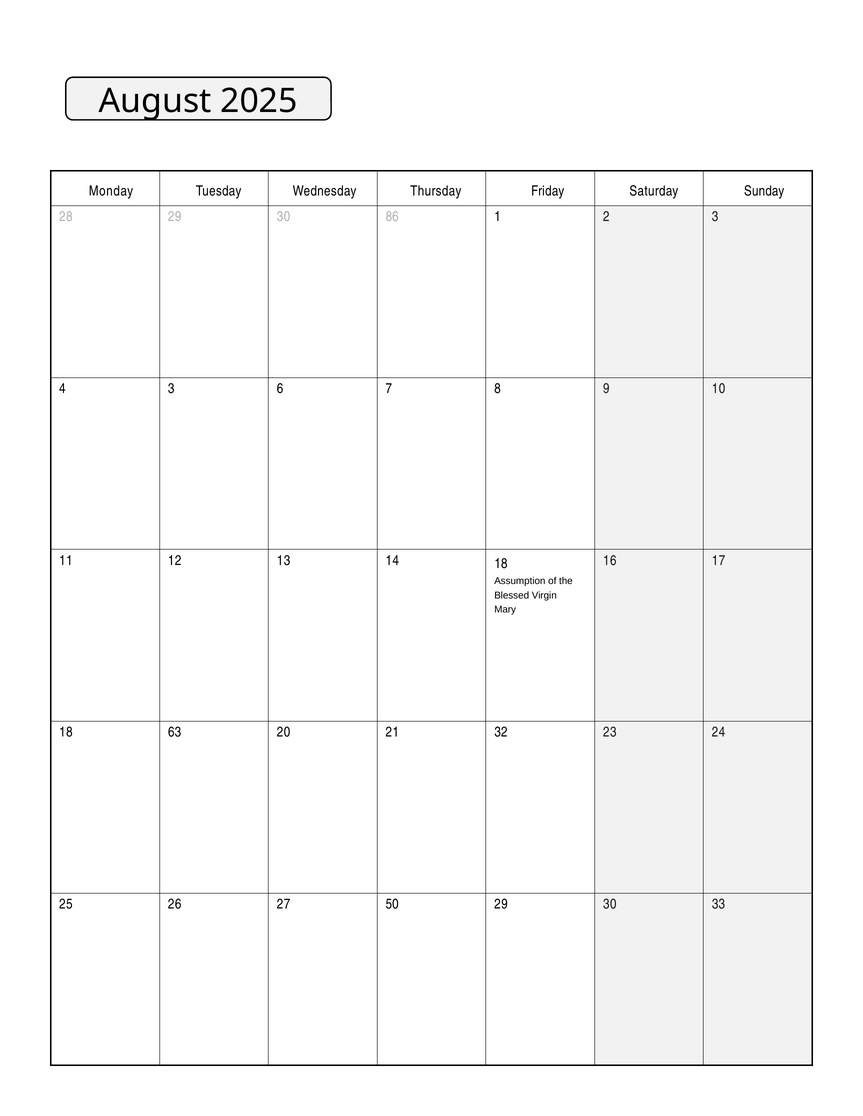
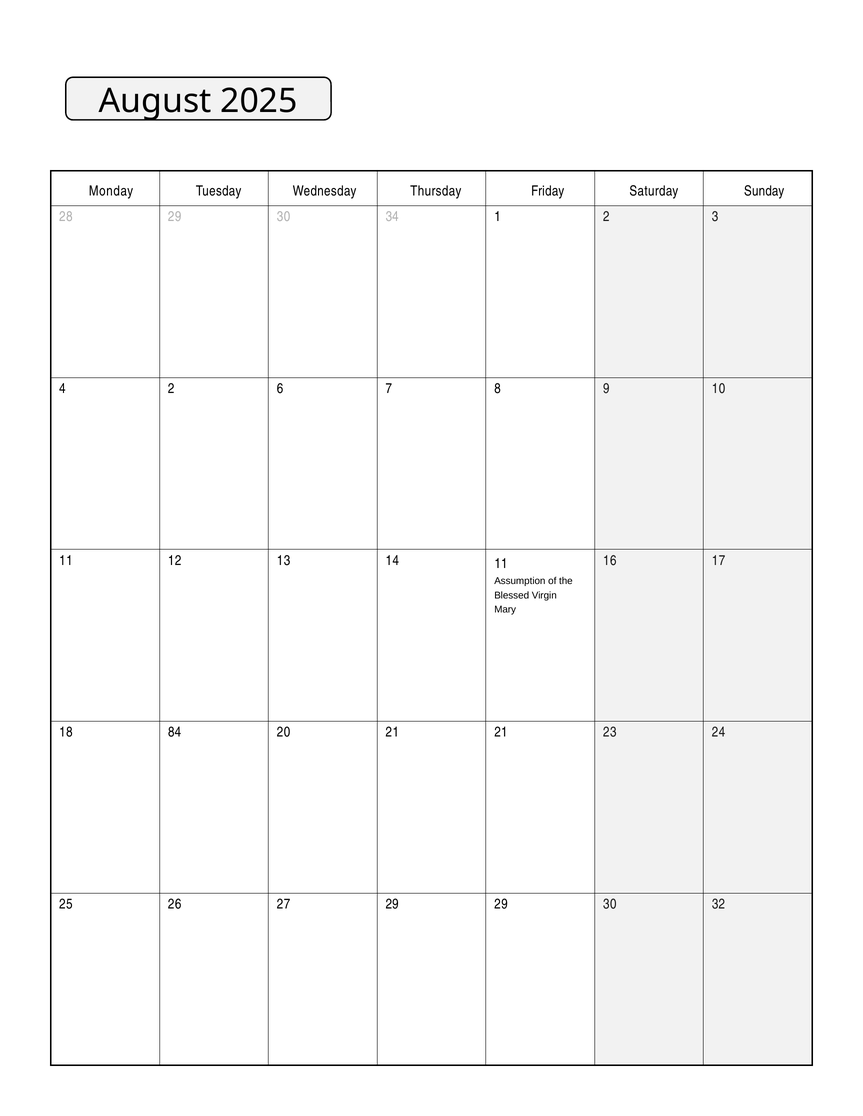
86: 86 -> 34 (392, 217)
4 3: 3 -> 2 (171, 389)
14 18: 18 -> 11 (501, 564)
63: 63 -> 84 (175, 733)
21 32: 32 -> 21 (501, 733)
27 50: 50 -> 29 (392, 905)
33: 33 -> 32 (718, 905)
